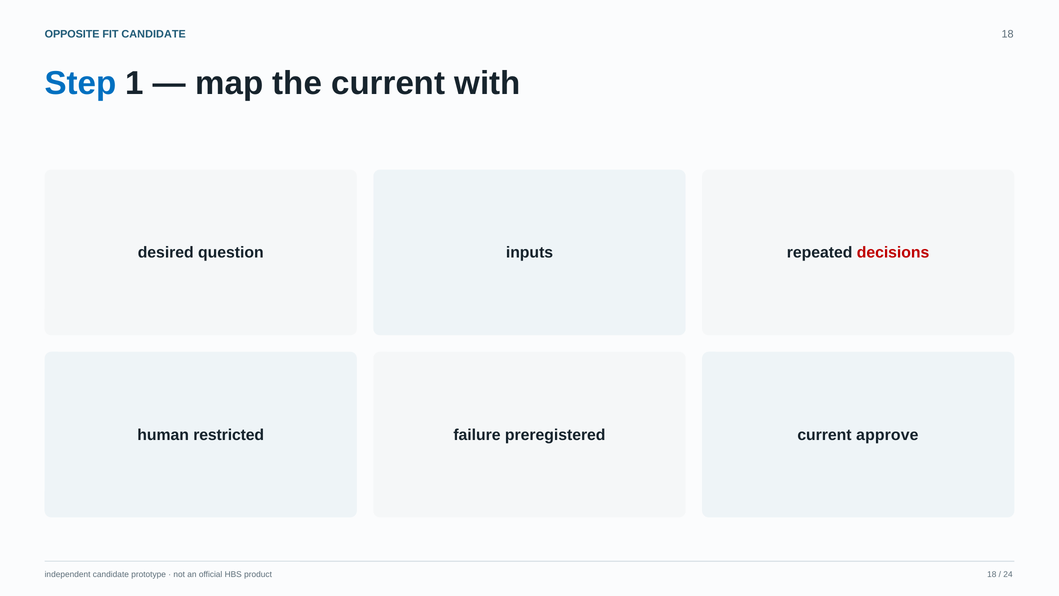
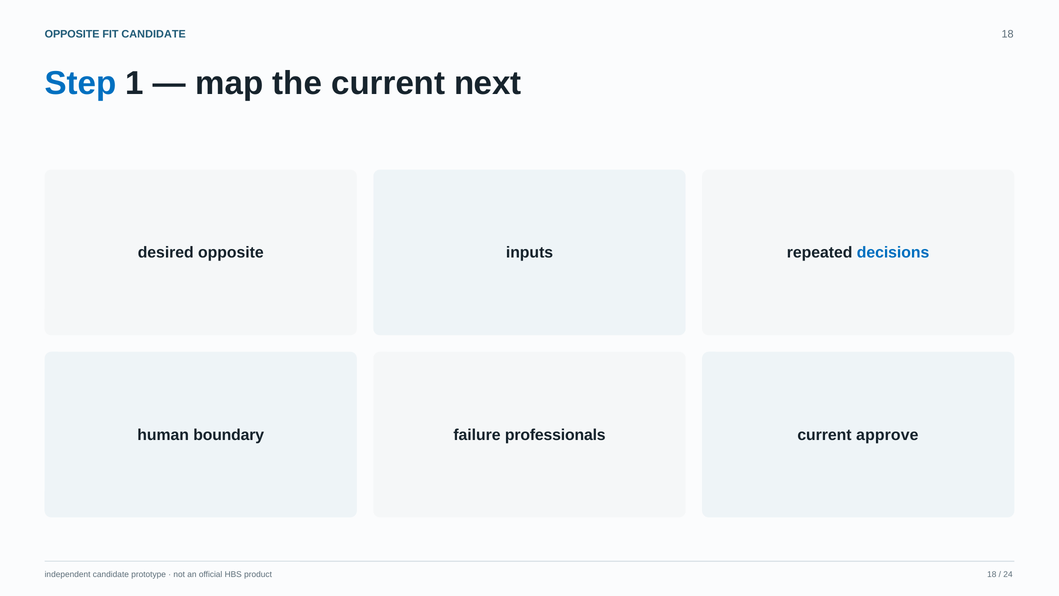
with: with -> next (488, 84)
desired question: question -> opposite (231, 253)
decisions colour: red -> blue (893, 253)
restricted: restricted -> boundary (229, 435)
preregistered: preregistered -> professionals (555, 435)
